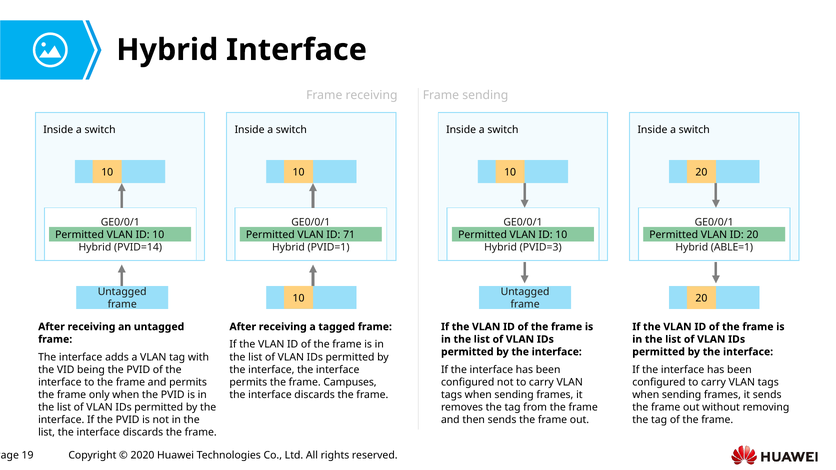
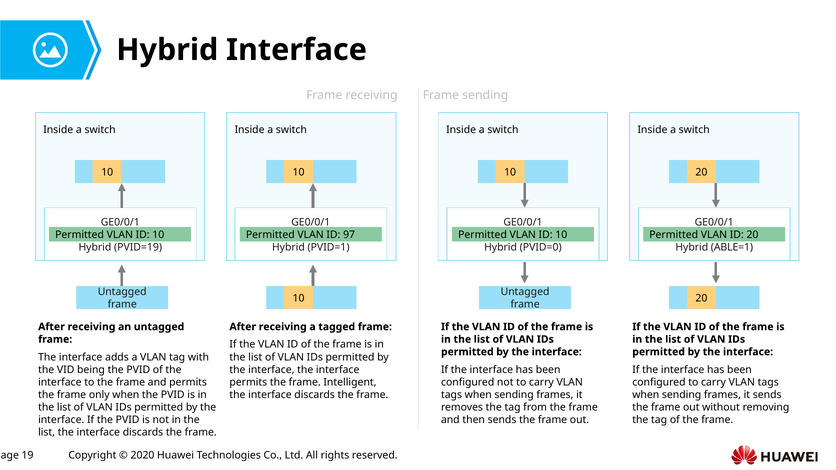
71: 71 -> 97 (349, 235)
PVID=14: PVID=14 -> PVID=19 (138, 247)
PVID=3: PVID=3 -> PVID=0 (541, 247)
Campuses: Campuses -> Intelligent (350, 382)
